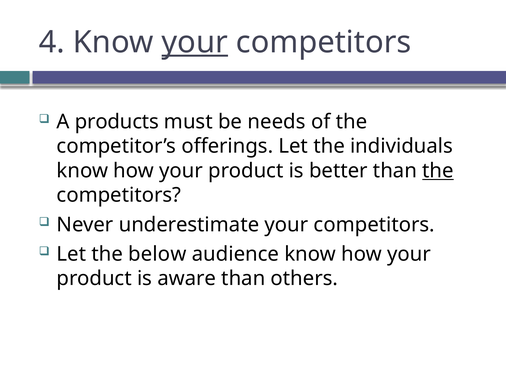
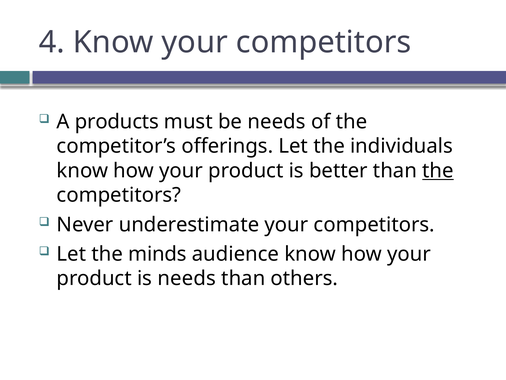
your underline: present -> none (195, 42)
below: below -> minds (157, 254)
is aware: aware -> needs (187, 278)
